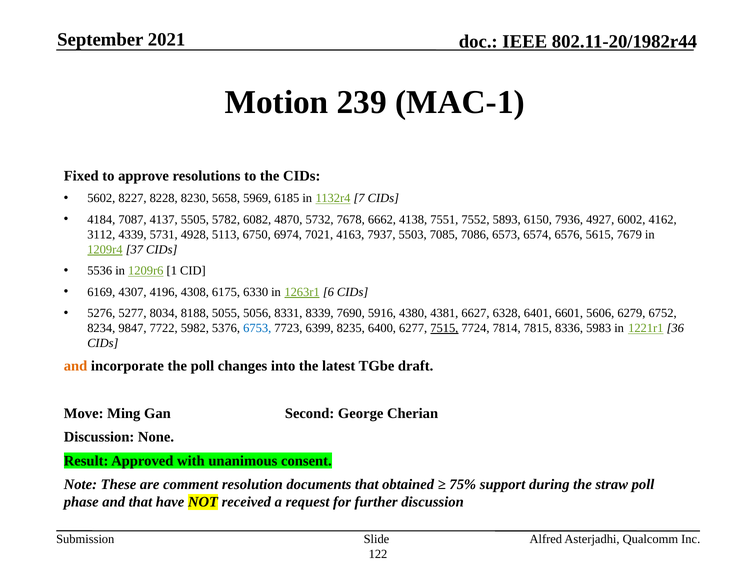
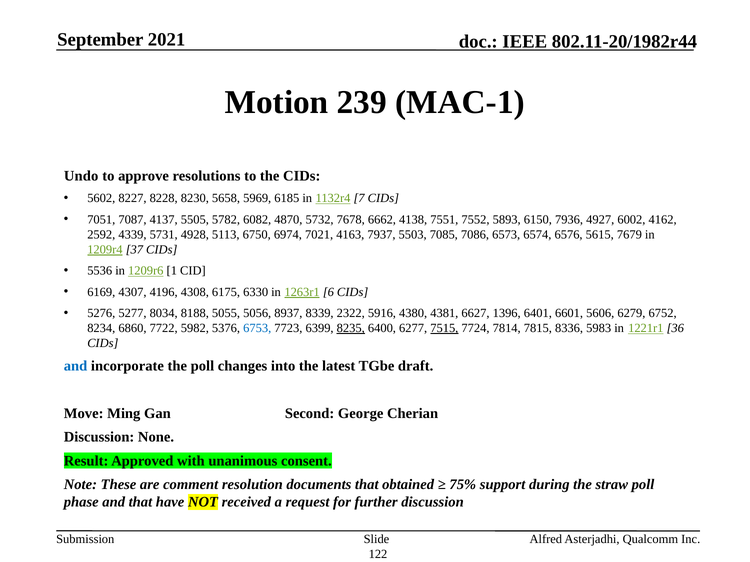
Fixed: Fixed -> Undo (81, 176)
4184: 4184 -> 7051 (101, 220)
3112: 3112 -> 2592 (101, 235)
8331: 8331 -> 8937 (288, 313)
7690: 7690 -> 2322 (351, 313)
6328: 6328 -> 1396 (507, 313)
9847: 9847 -> 6860 (132, 328)
8235 underline: none -> present (351, 328)
and colour: orange -> blue (76, 366)
